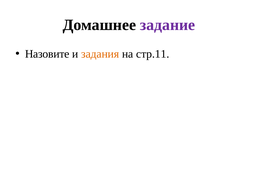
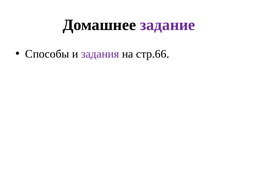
Назовите: Назовите -> Способы (47, 54)
задания colour: orange -> purple (100, 54)
стр.11: стр.11 -> стр.66 (153, 54)
